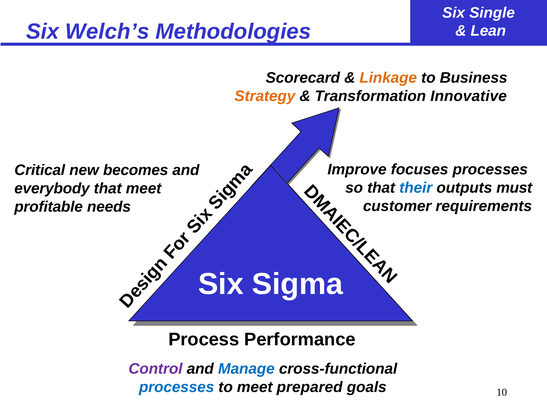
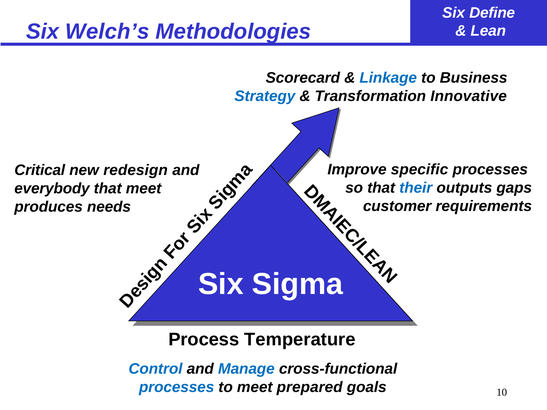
Single: Single -> Define (492, 13)
Linkage colour: orange -> blue (388, 78)
Strategy colour: orange -> blue (265, 96)
focuses: focuses -> specific (420, 170)
becomes: becomes -> redesign (136, 170)
must: must -> gaps (514, 188)
profitable: profitable -> produces (49, 207)
Performance: Performance -> Temperature (300, 340)
Control colour: purple -> blue (156, 369)
